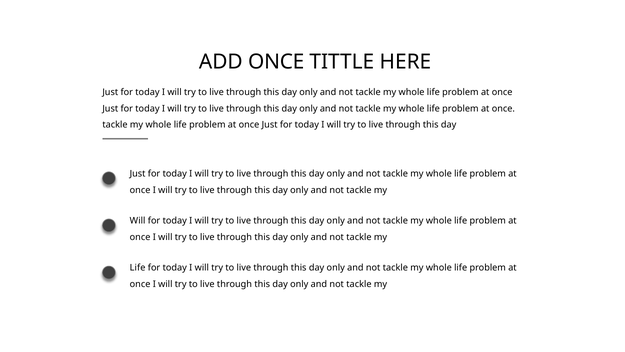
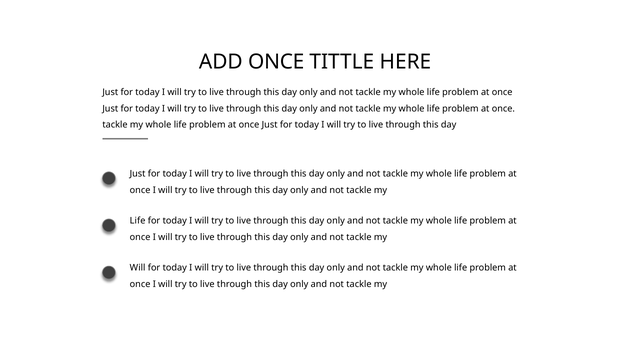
Will: Will -> Life (138, 220)
Life: Life -> Will (138, 268)
